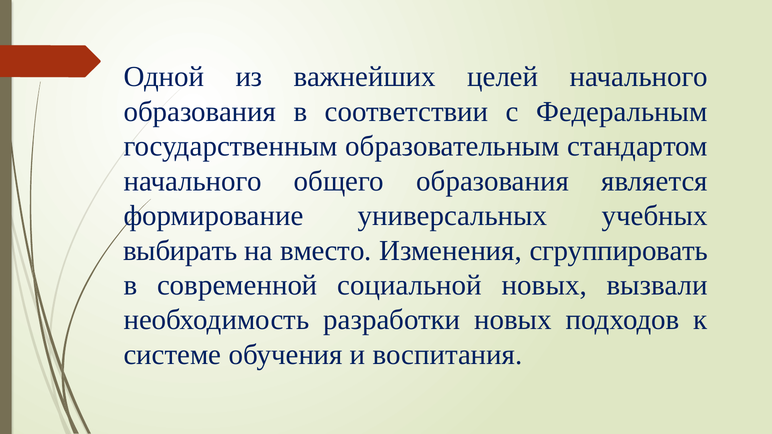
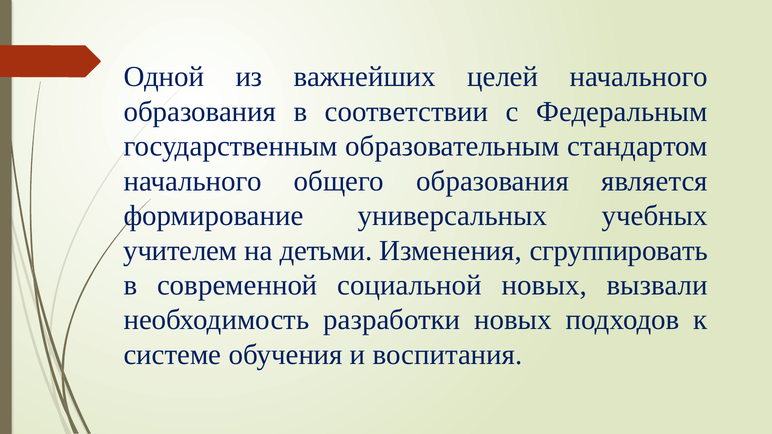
выбирать: выбирать -> учителем (180, 251)
вместо: вместо -> детьми (326, 251)
